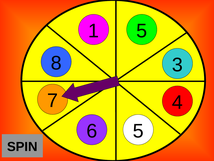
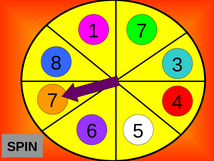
1 5: 5 -> 7 (142, 31)
